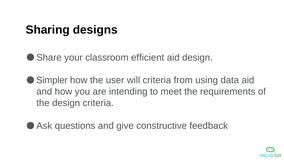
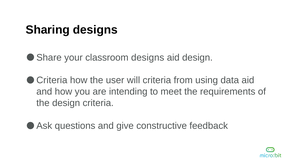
classroom efficient: efficient -> designs (148, 57)
Simpler: Simpler -> Criteria (52, 80)
